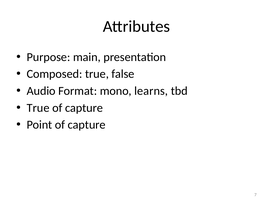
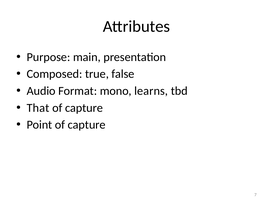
True: True -> That (38, 108)
